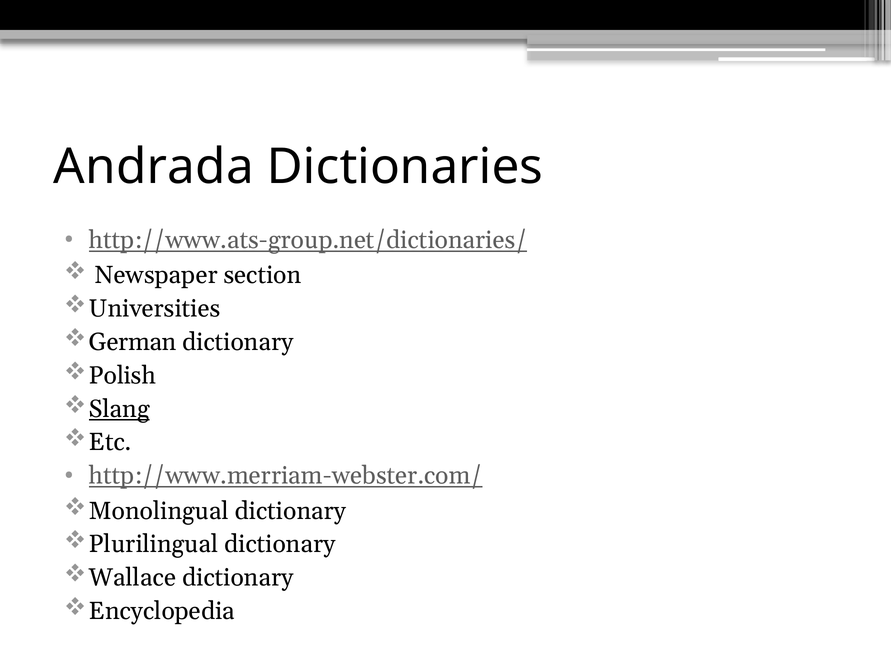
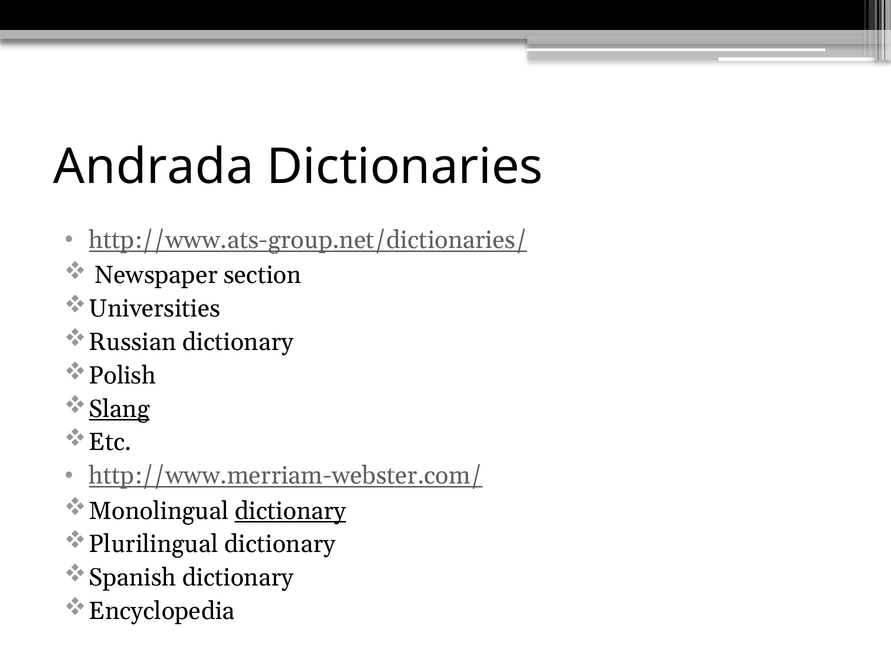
German: German -> Russian (133, 342)
dictionary underline: none -> present (290, 511)
Wallace: Wallace -> Spanish (133, 578)
